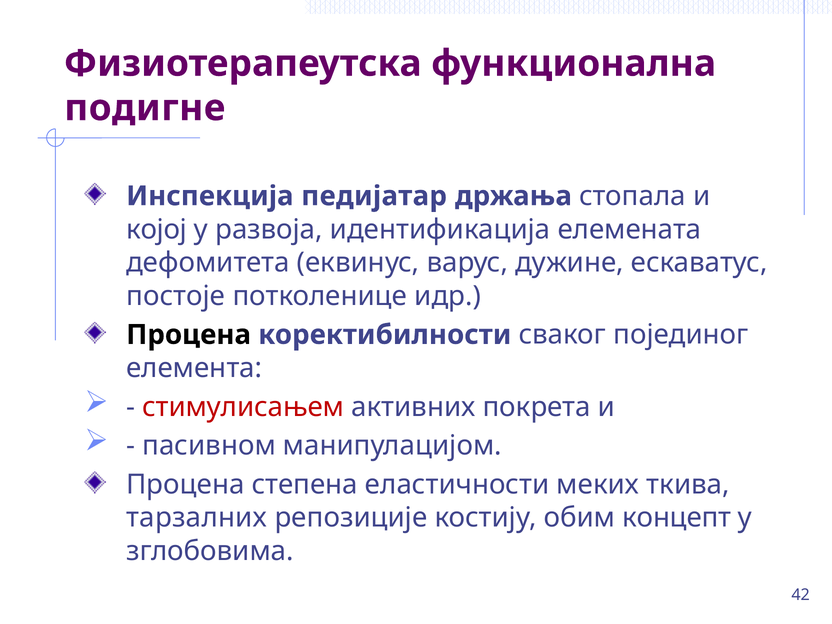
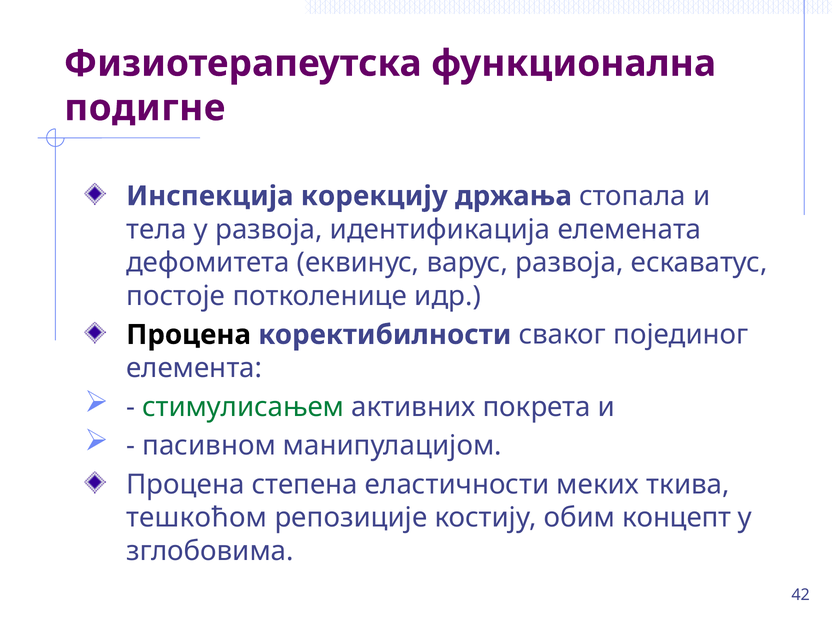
педијатар: педијатар -> корекцију (374, 196)
којој: којој -> тела (156, 229)
варус дужине: дужине -> развоја (569, 263)
стимулисањем colour: red -> green (243, 407)
тарзалних: тарзалних -> тешкоћом (197, 518)
